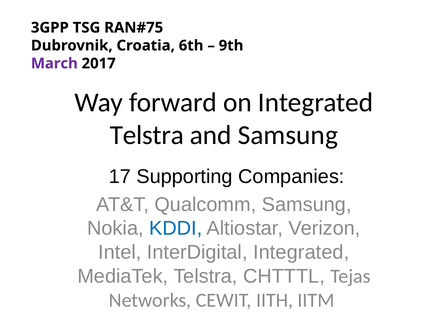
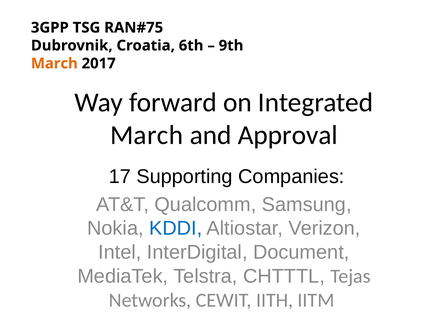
March colour: purple -> orange (54, 63)
Telstra: Telstra -> March (147, 135)
and Samsung: Samsung -> Approval (288, 135)
InterDigital Integrated: Integrated -> Document (301, 252)
